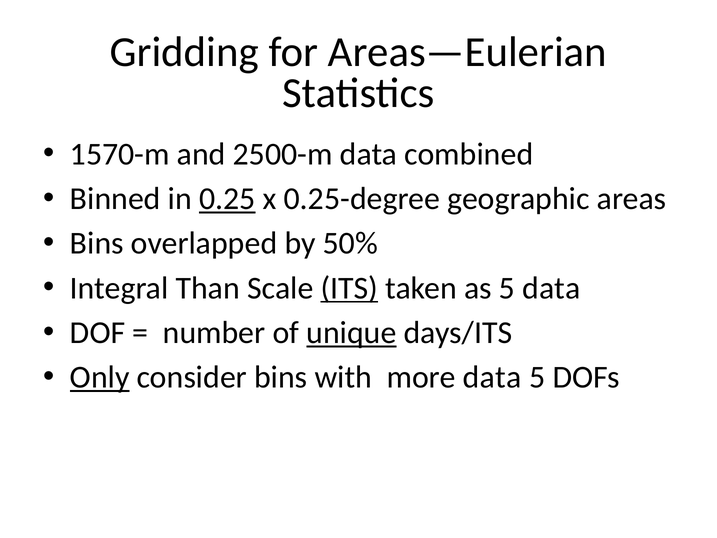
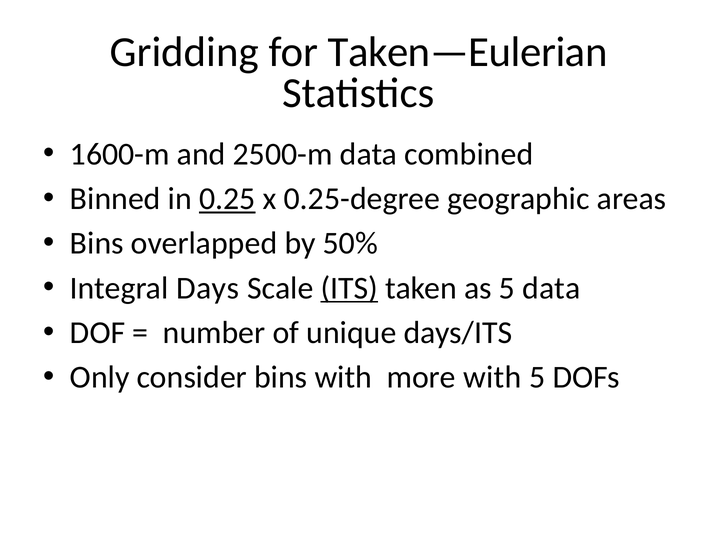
Areas—Eulerian: Areas—Eulerian -> Taken—Eulerian (468, 52)
1570-m: 1570-m -> 1600-m (120, 154)
Than: Than -> Days (208, 288)
unique underline: present -> none (351, 333)
Only underline: present -> none (100, 377)
more data: data -> with (492, 377)
